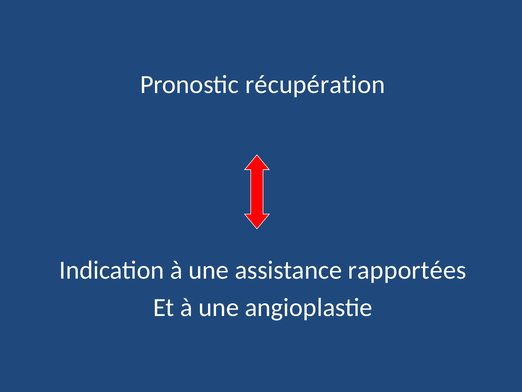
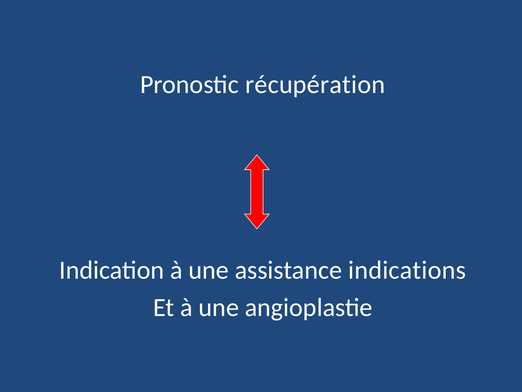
rapportées: rapportées -> indications (407, 270)
